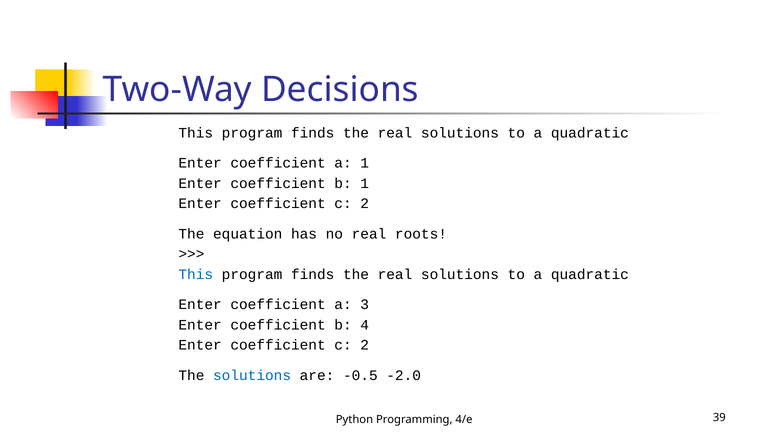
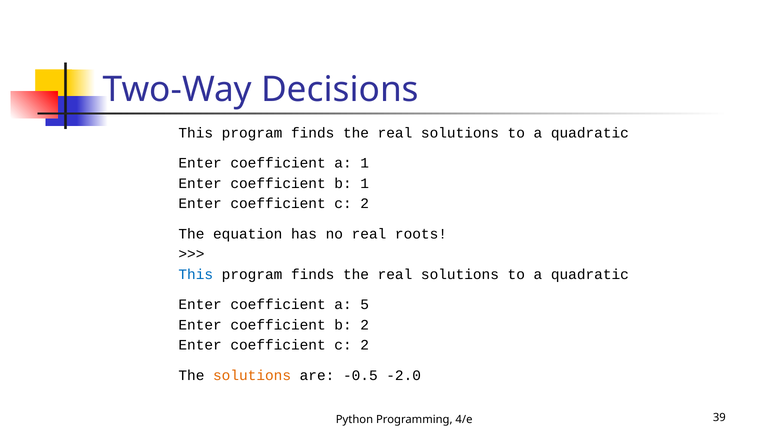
3: 3 -> 5 (365, 305)
b 4: 4 -> 2 (365, 325)
solutions colour: blue -> orange (252, 376)
